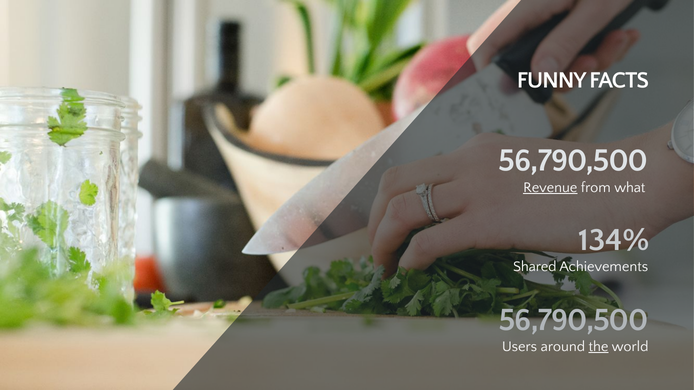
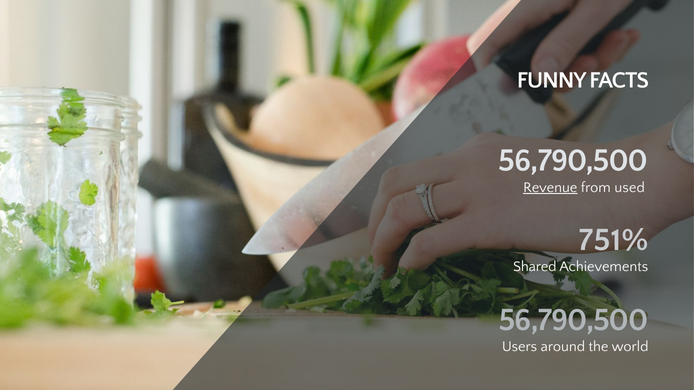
what: what -> used (630, 188)
134%: 134% -> 751% (613, 240)
the underline: present -> none (598, 347)
